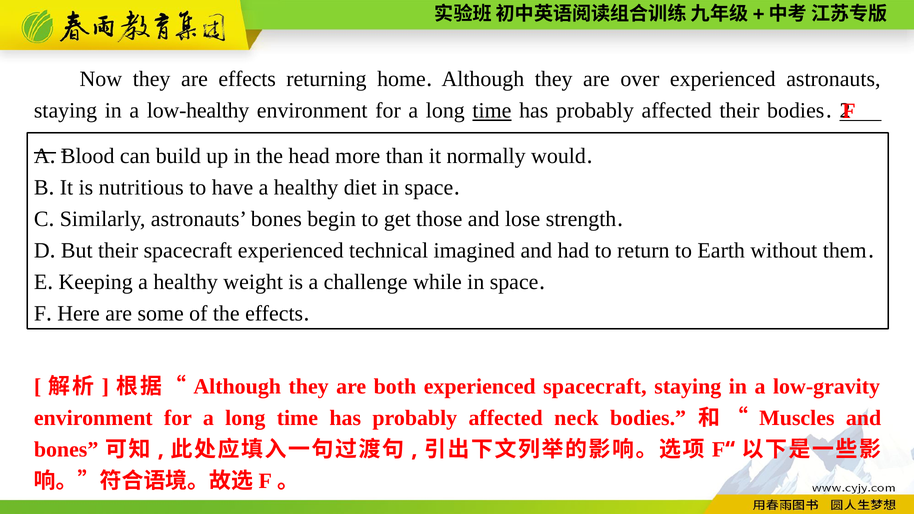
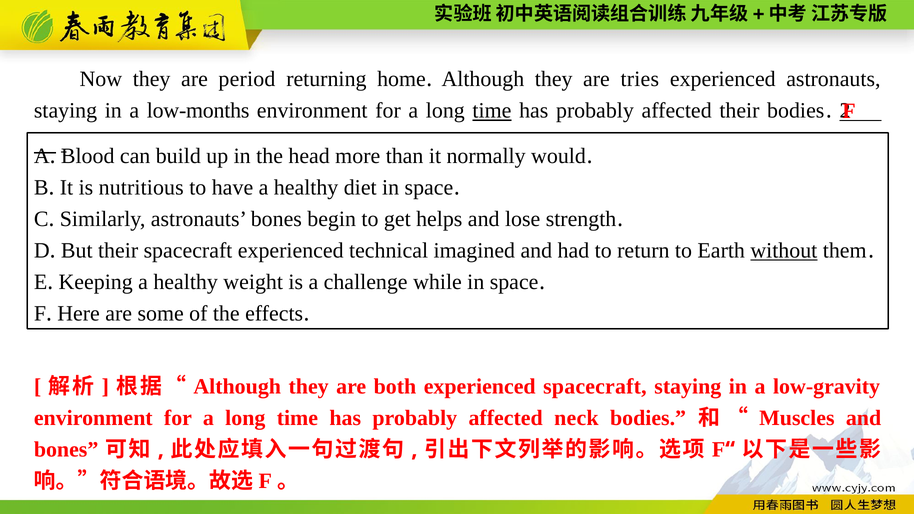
are effects: effects -> period (247, 79)
over: over -> tries (640, 79)
low-healthy: low-healthy -> low-months (198, 111)
those: those -> helps (439, 219)
without underline: none -> present (784, 251)
